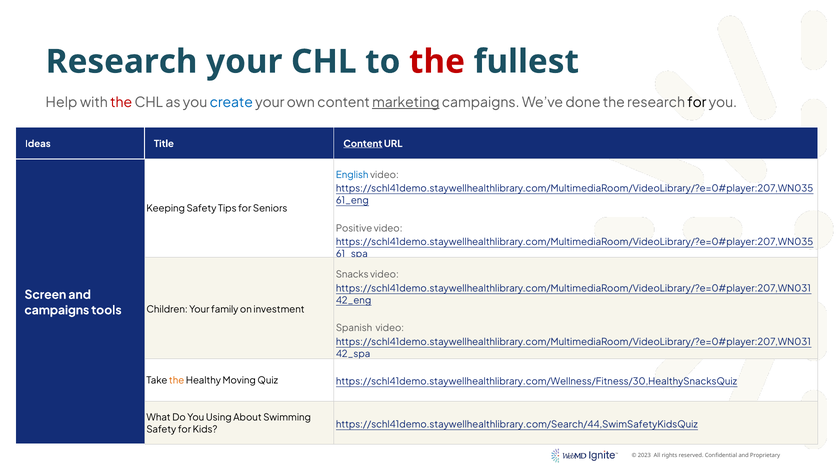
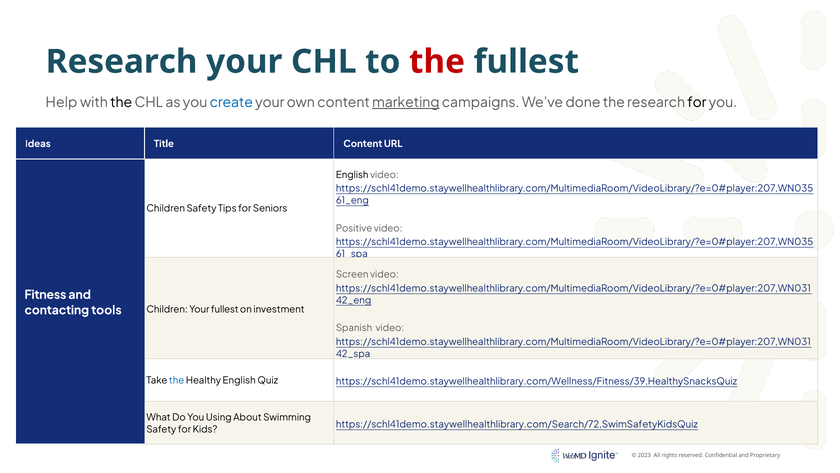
the colour: red -> black (121, 102)
Content underline: present -> none (363, 144)
English colour: blue -> black (352, 175)
Keeping: Keeping -> Children (166, 209)
Snacks: Snacks -> Screen (352, 274)
Screen: Screen -> Fitness (45, 295)
campaigns: campaigns -> contacting (57, 310)
Your family: family -> fullest (225, 309)
the colour: orange -> blue (177, 380)
Healthy Moving: Moving -> English (239, 380)
https://schl41demo.staywellhealthlibrary.com/Wellness/Fitness/30,HealthySnacksQuiz: https://schl41demo.staywellhealthlibrary.com/Wellness/Fitness/30,HealthySnacksQuiz -> https://schl41demo.staywellhealthlibrary.com/Wellness/Fitness/39,HealthySnacksQuiz (536, 381)
https://schl41demo.staywellhealthlibrary.com/Search/44,SwimSafetyKidsQuiz: https://schl41demo.staywellhealthlibrary.com/Search/44,SwimSafetyKidsQuiz -> https://schl41demo.staywellhealthlibrary.com/Search/72,SwimSafetyKidsQuiz (517, 424)
